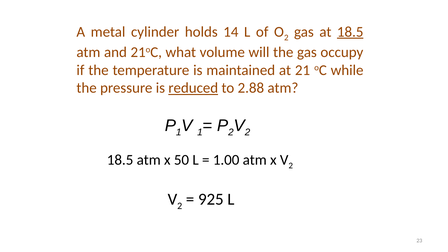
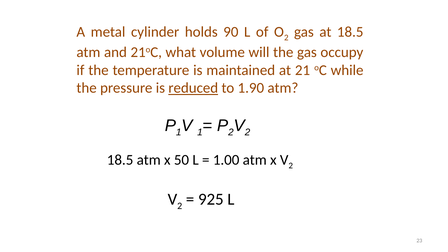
14: 14 -> 90 (231, 32)
18.5 underline: present -> none (350, 32)
2.88: 2.88 -> 1.90 (251, 88)
